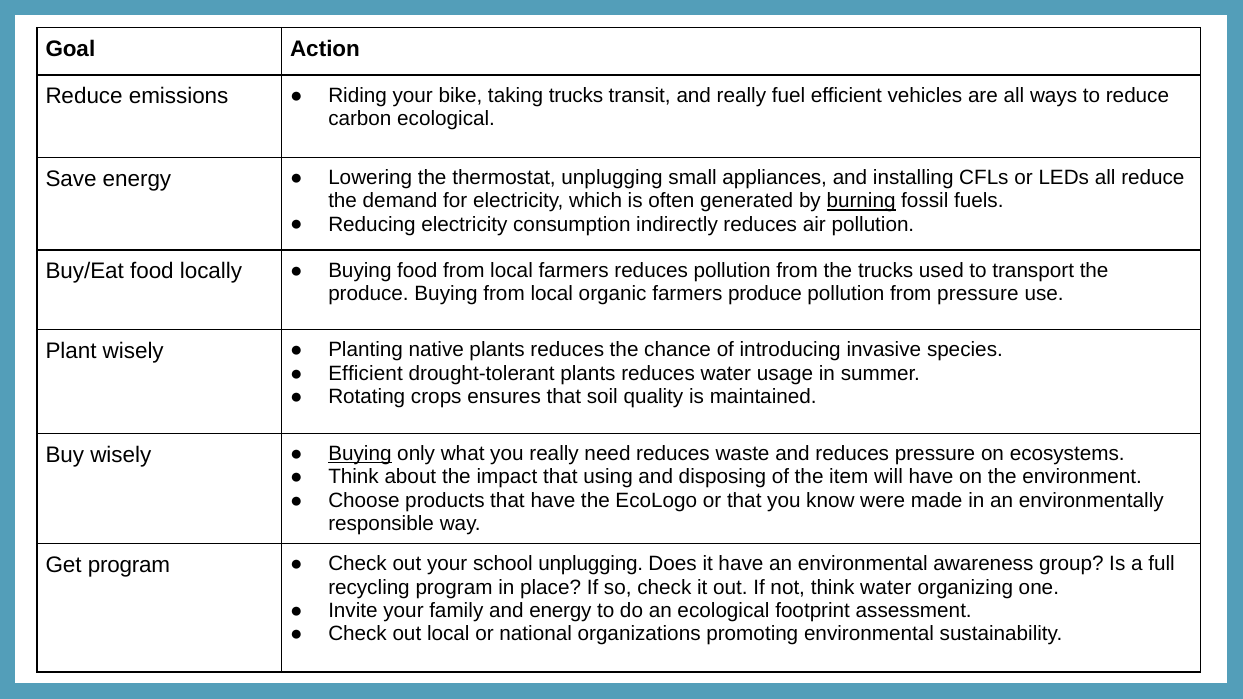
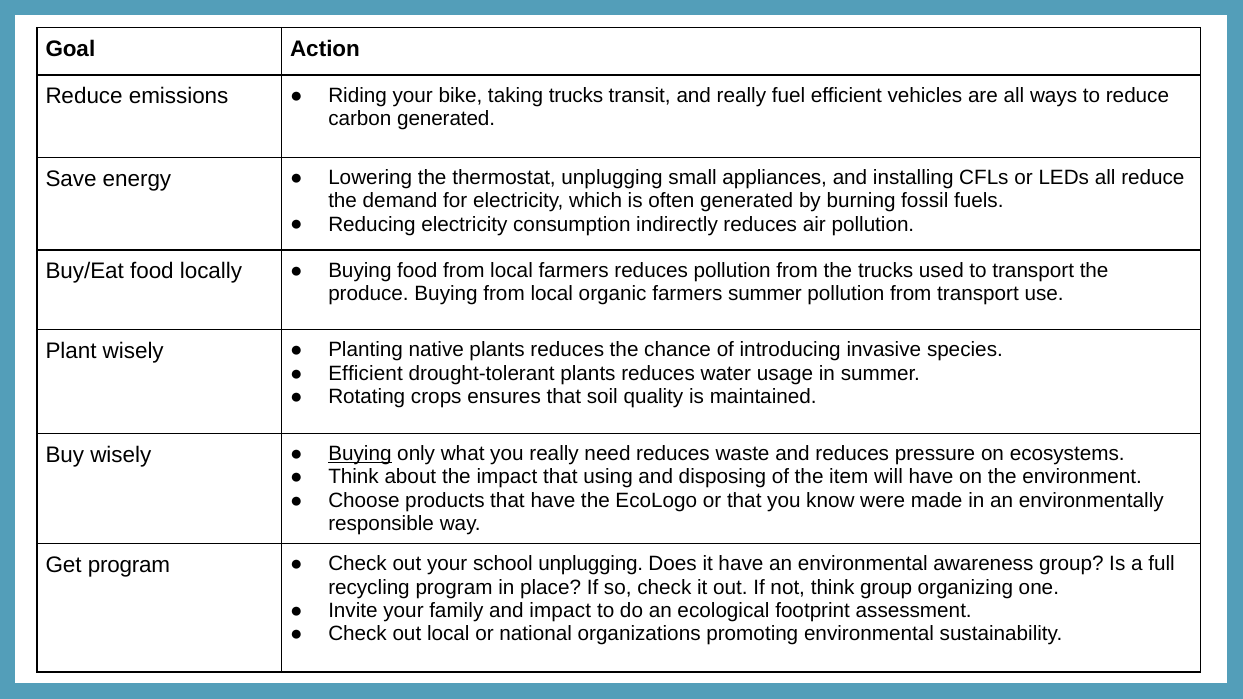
carbon ecological: ecological -> generated (446, 119)
burning underline: present -> none (861, 201)
farmers produce: produce -> summer (765, 294)
from pressure: pressure -> transport (978, 294)
think water: water -> group (886, 587)
and energy: energy -> impact (560, 611)
